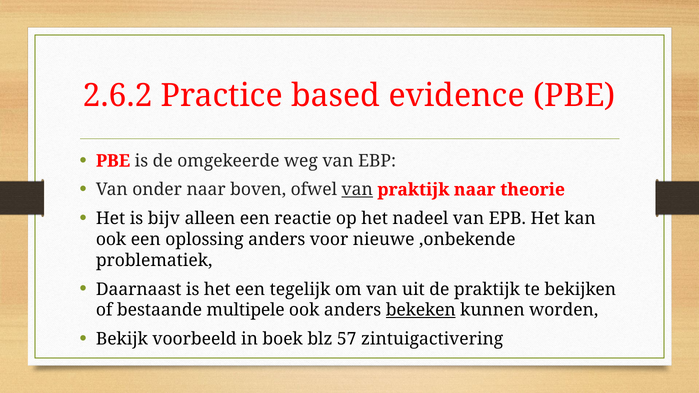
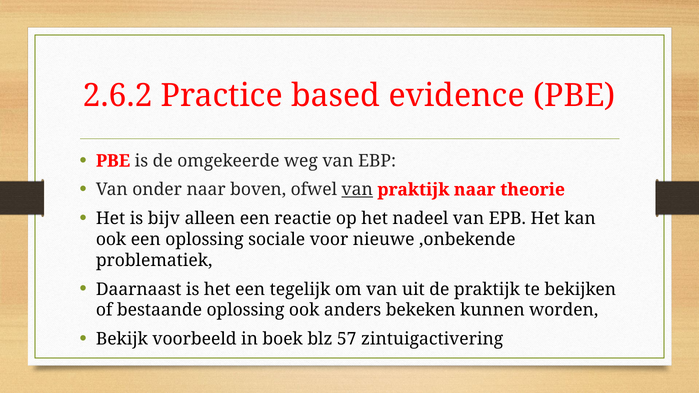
oplossing anders: anders -> sociale (277, 240)
bestaande multipele: multipele -> oplossing (246, 310)
bekeken underline: present -> none (421, 310)
